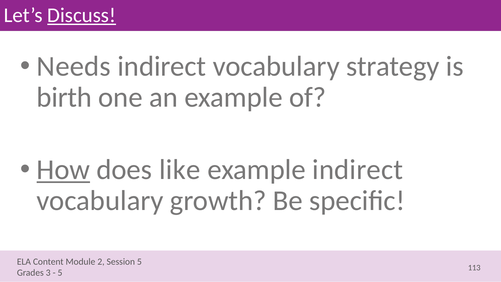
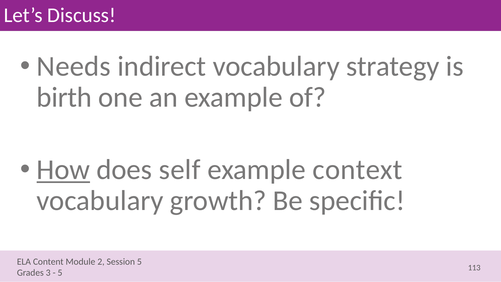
Discuss underline: present -> none (82, 15)
like: like -> self (180, 170)
example indirect: indirect -> context (358, 170)
